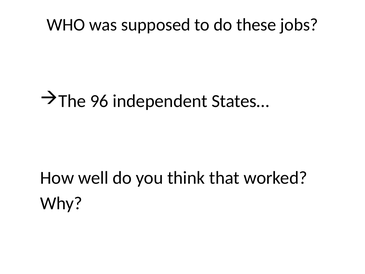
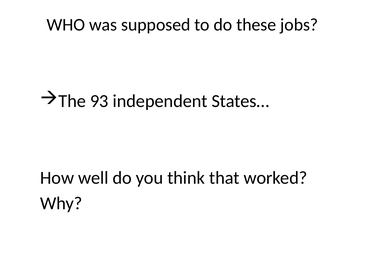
96: 96 -> 93 (99, 101)
